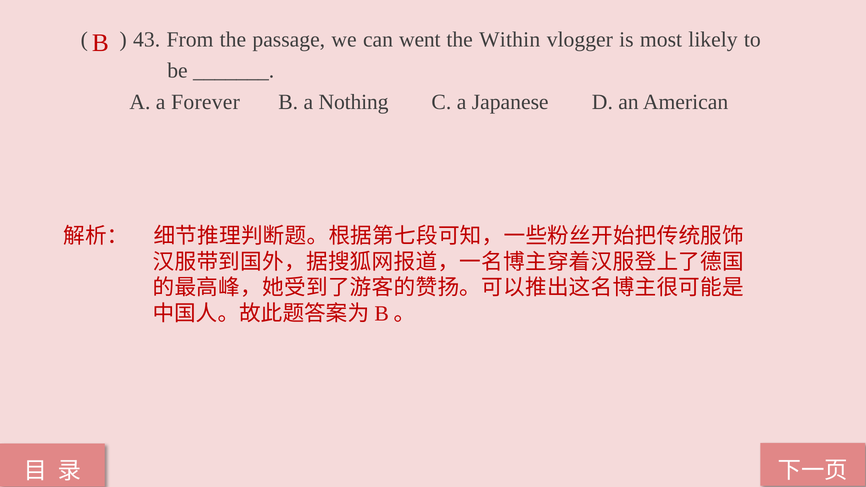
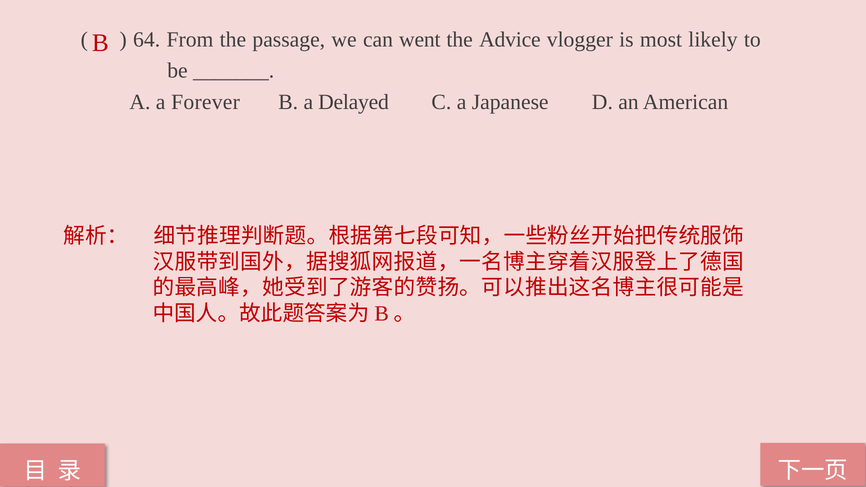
43: 43 -> 64 (147, 40)
Within: Within -> Advice (510, 40)
Nothing: Nothing -> Delayed (354, 102)
